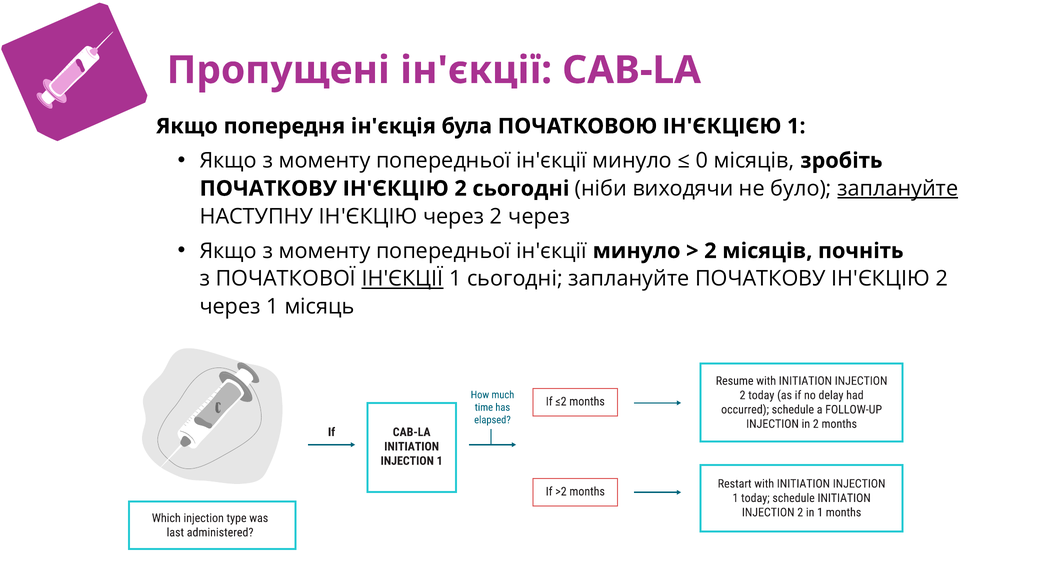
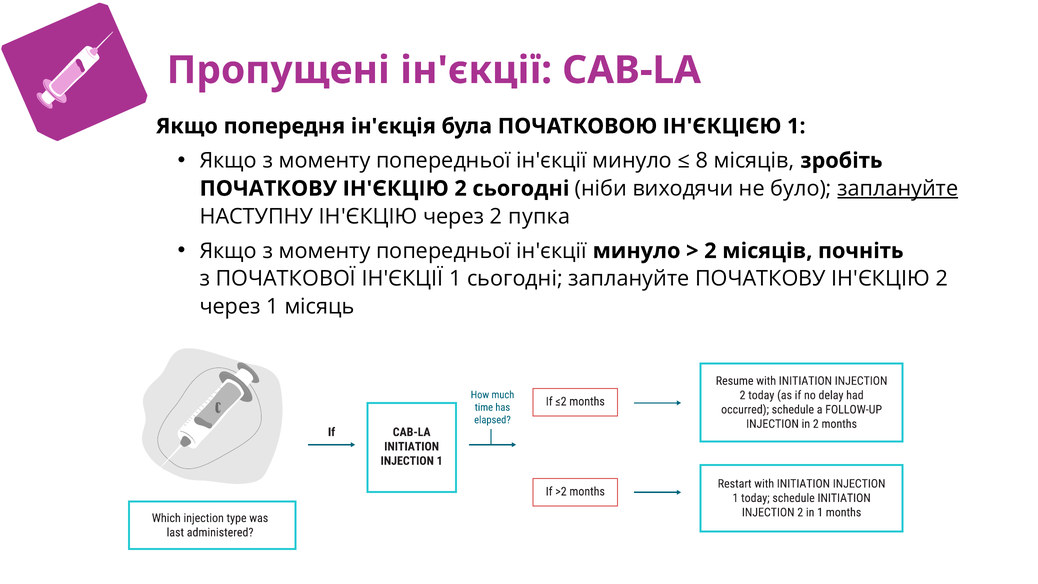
0: 0 -> 8 (702, 161)
через 2 через: через -> пупка (539, 216)
ІН'ЄКЦІЇ underline: present -> none (402, 279)
